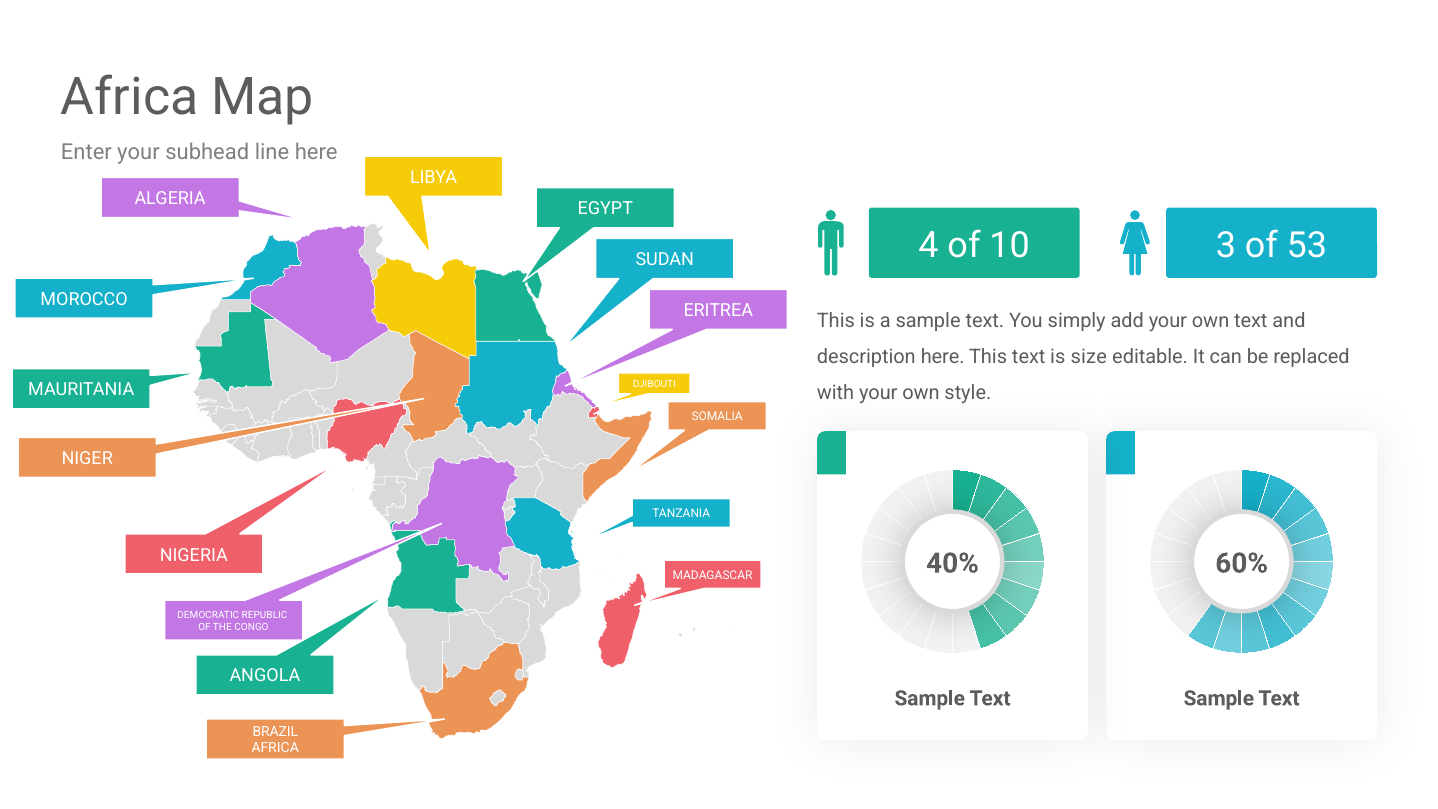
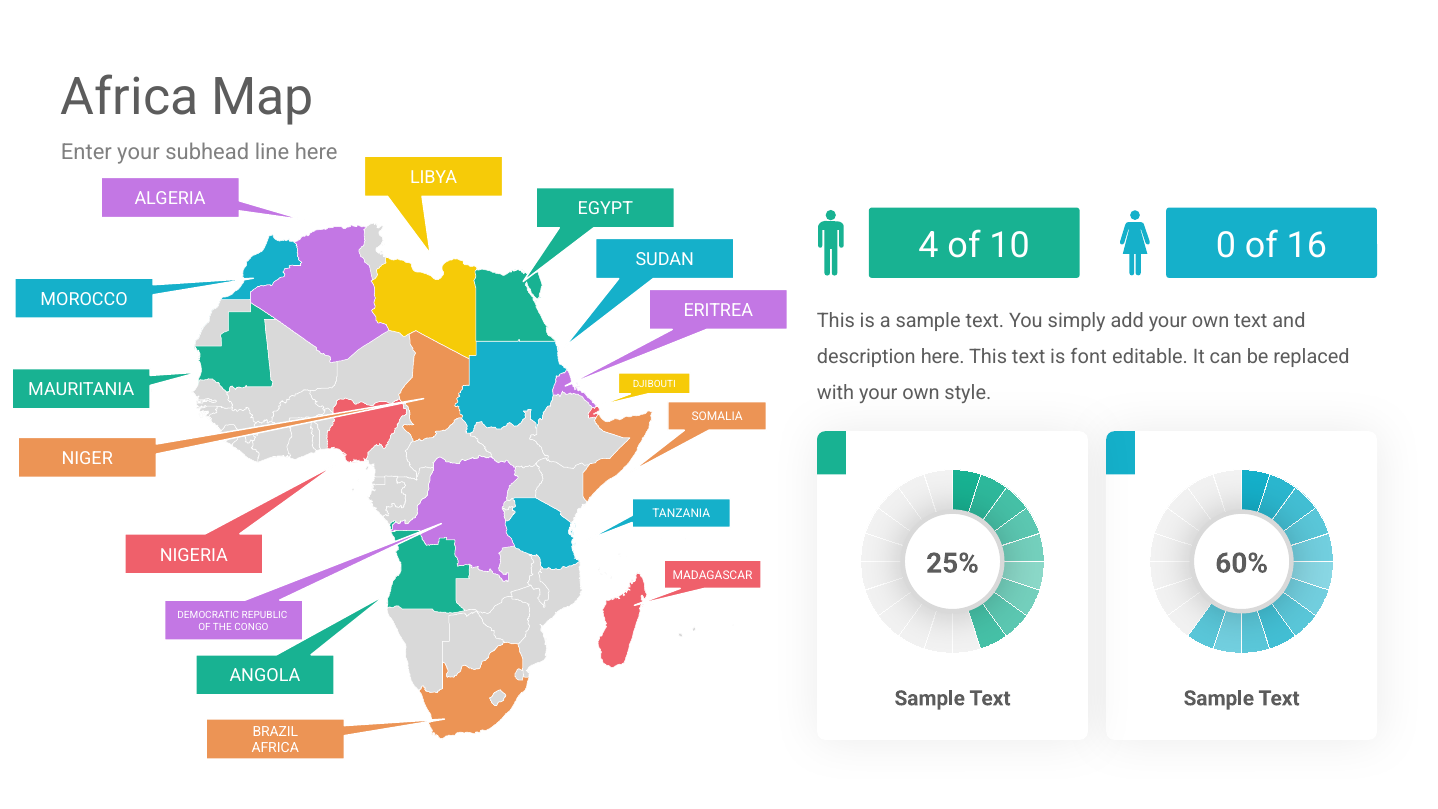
3: 3 -> 0 (1226, 245)
53: 53 -> 16 (1307, 245)
size: size -> font (1089, 356)
40%: 40% -> 25% (952, 563)
